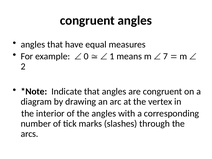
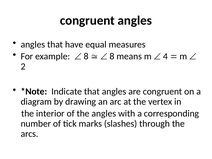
0: 0 -> 8 (86, 56)
1: 1 -> 8 (112, 56)
7: 7 -> 4 (165, 56)
